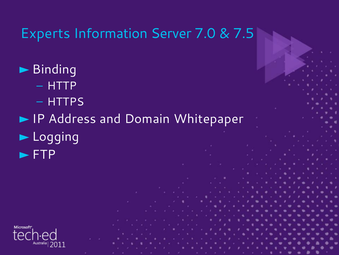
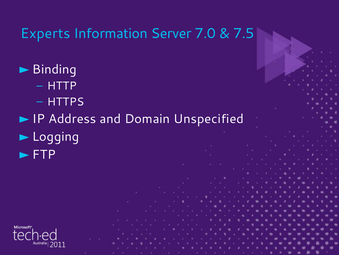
Whitepaper: Whitepaper -> Unspecified (209, 119)
